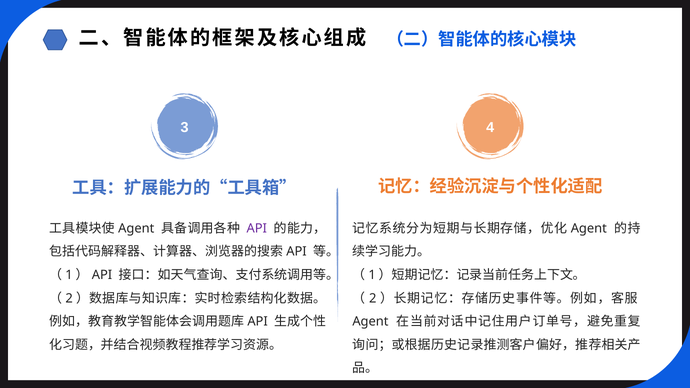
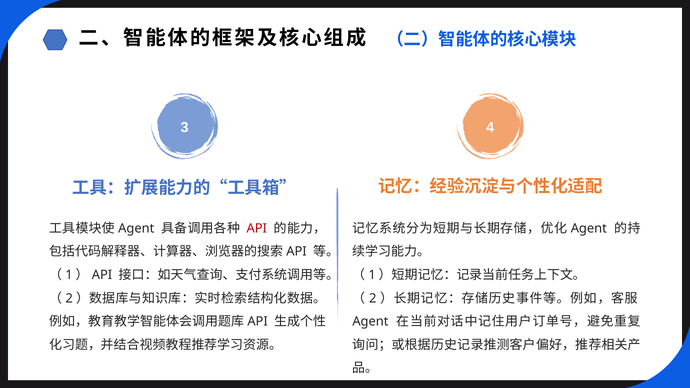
API colour: purple -> red (257, 228)
